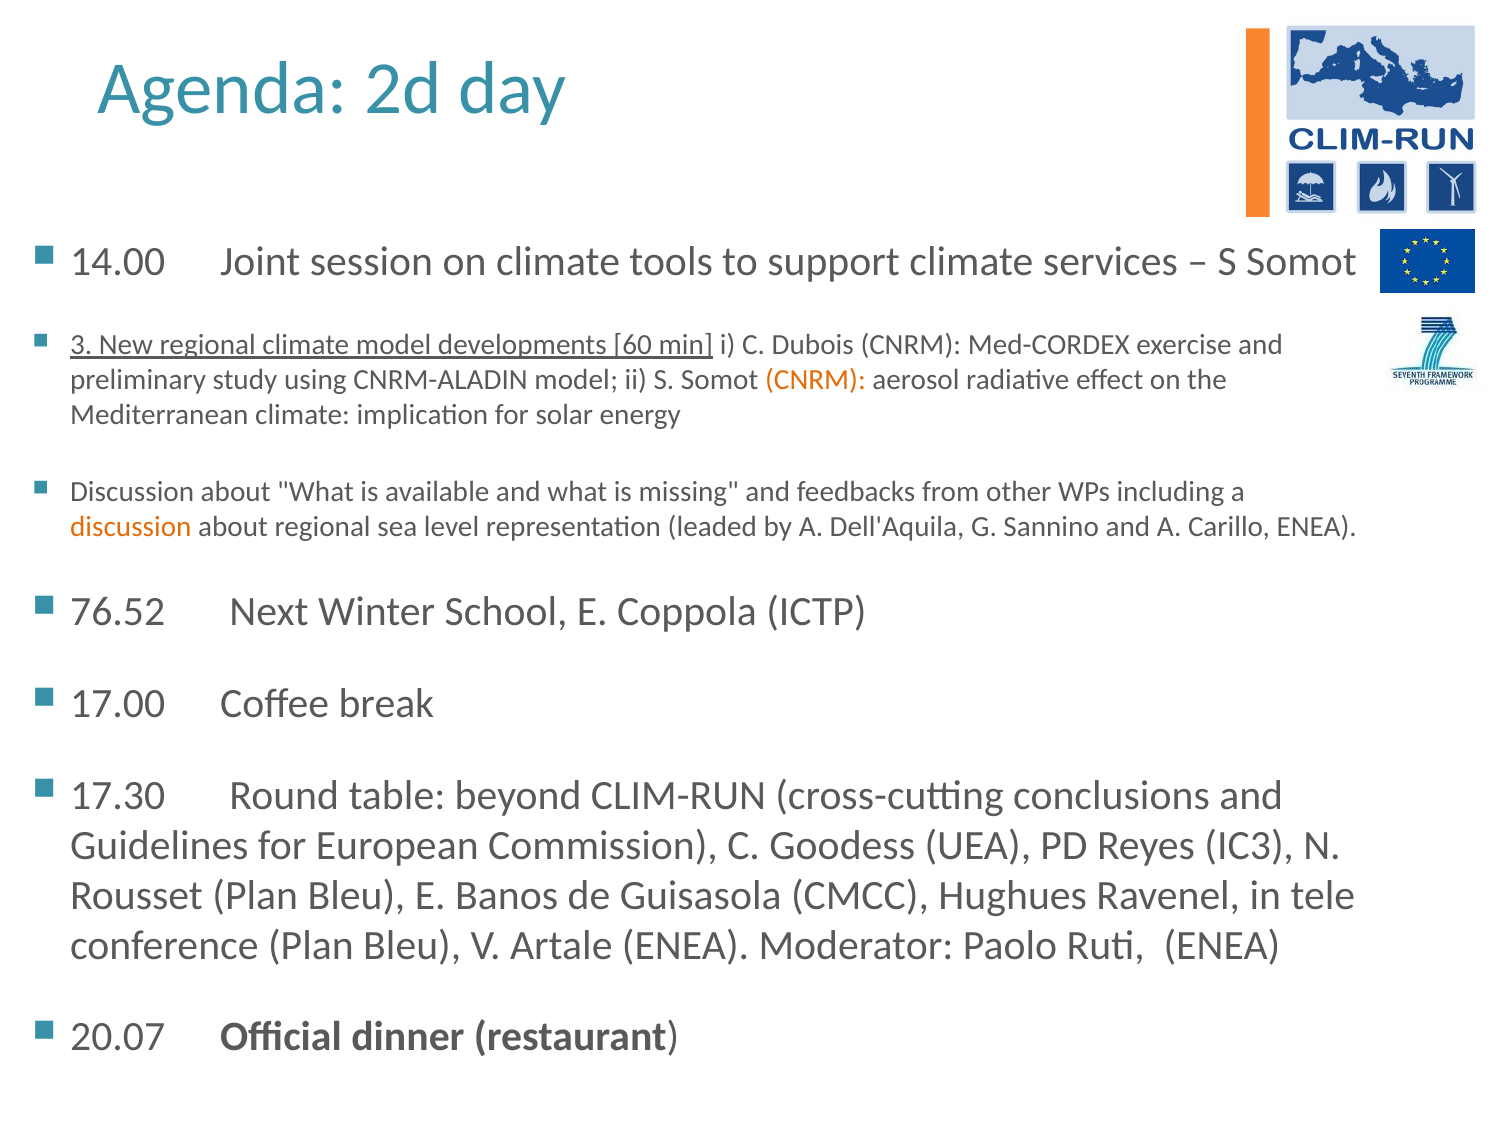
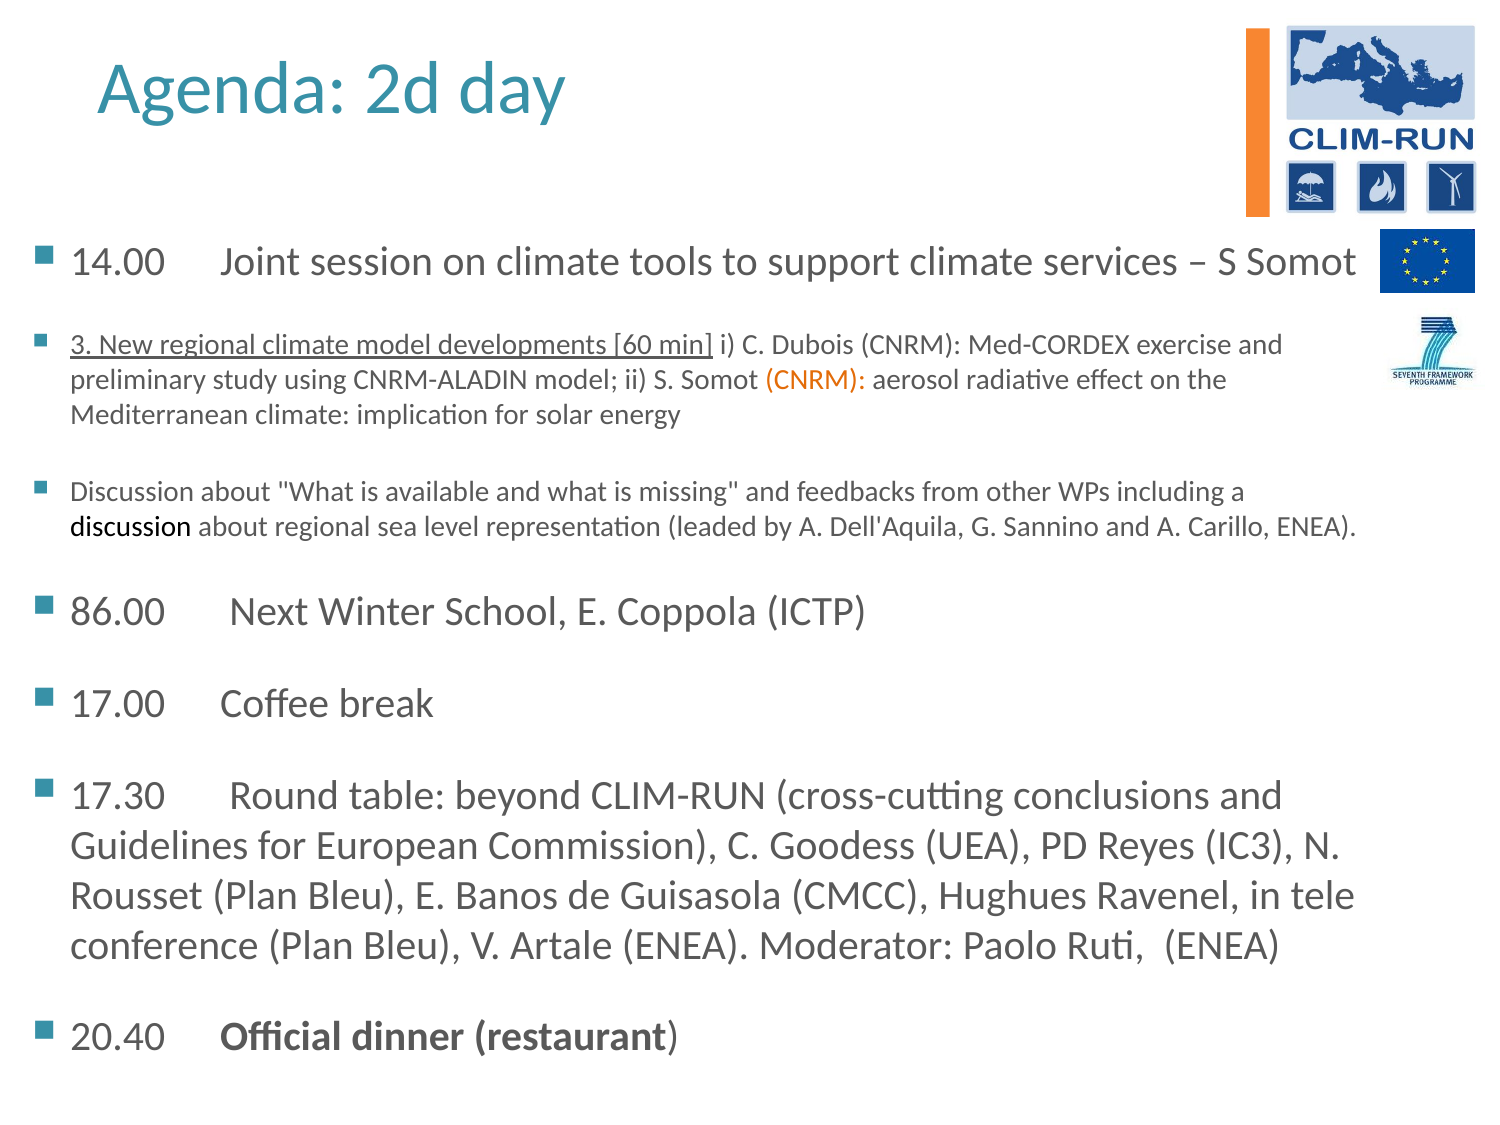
discussion colour: orange -> black (131, 527)
76.52: 76.52 -> 86.00 (118, 612)
20.07: 20.07 -> 20.40 (118, 1037)
